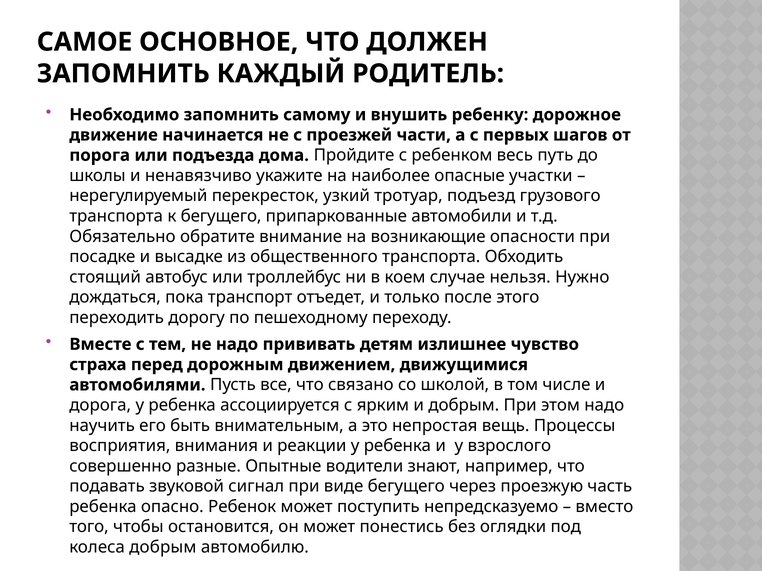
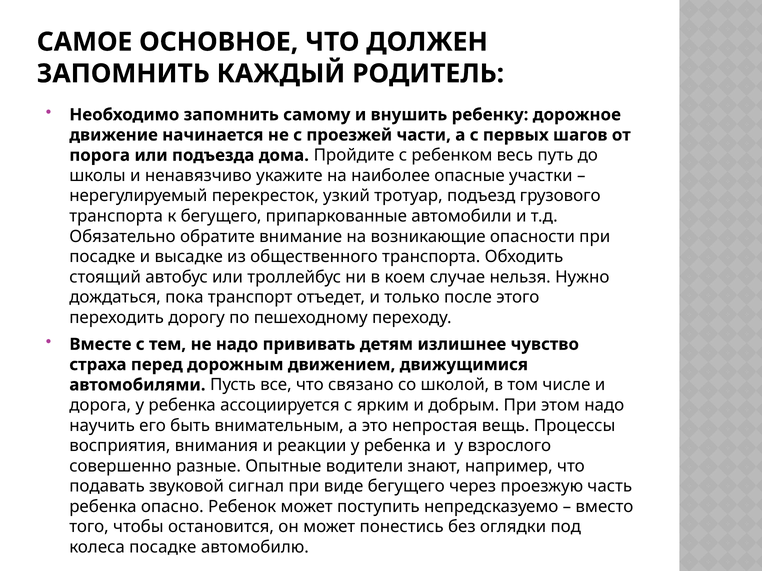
колеса добрым: добрым -> посадке (163, 548)
